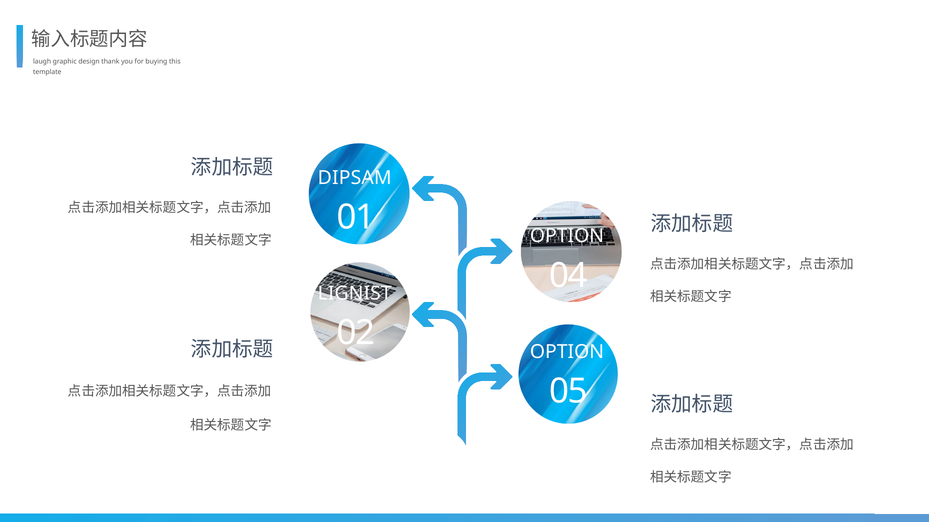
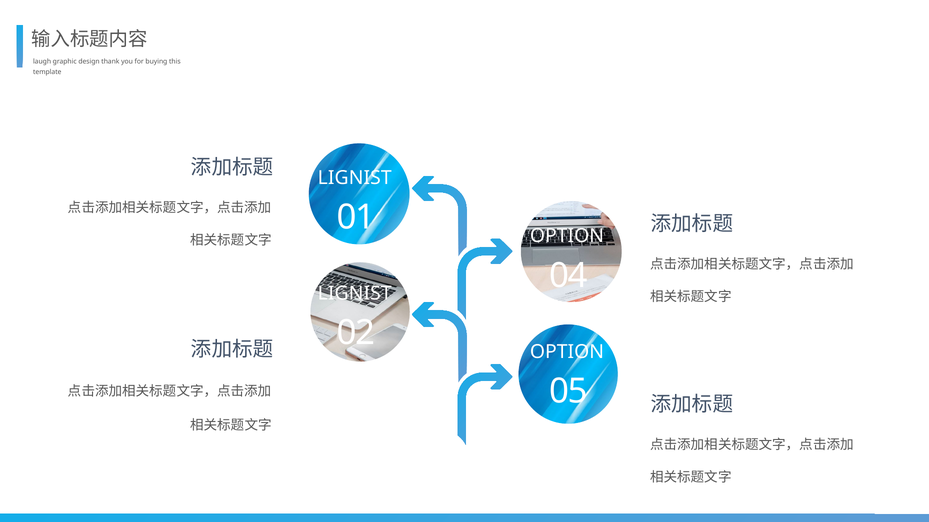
DIPSAM: DIPSAM -> LIGNIST (355, 178)
